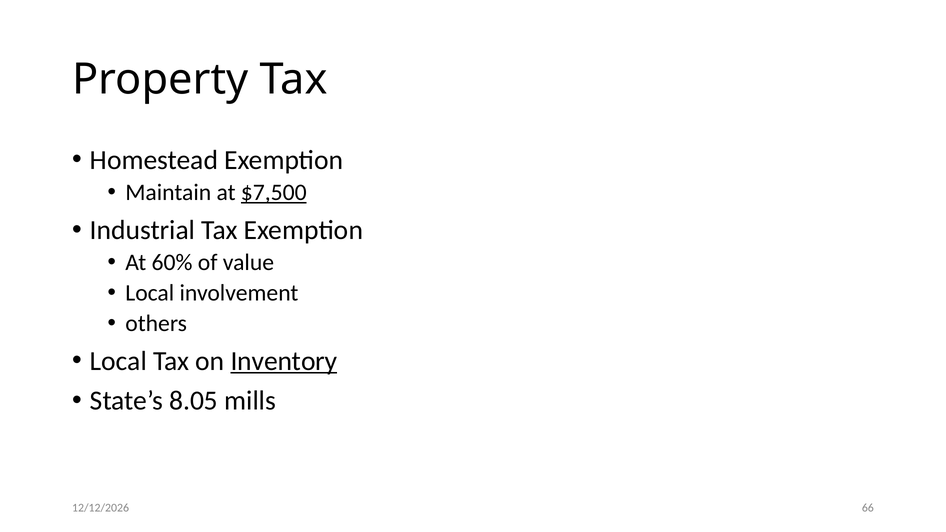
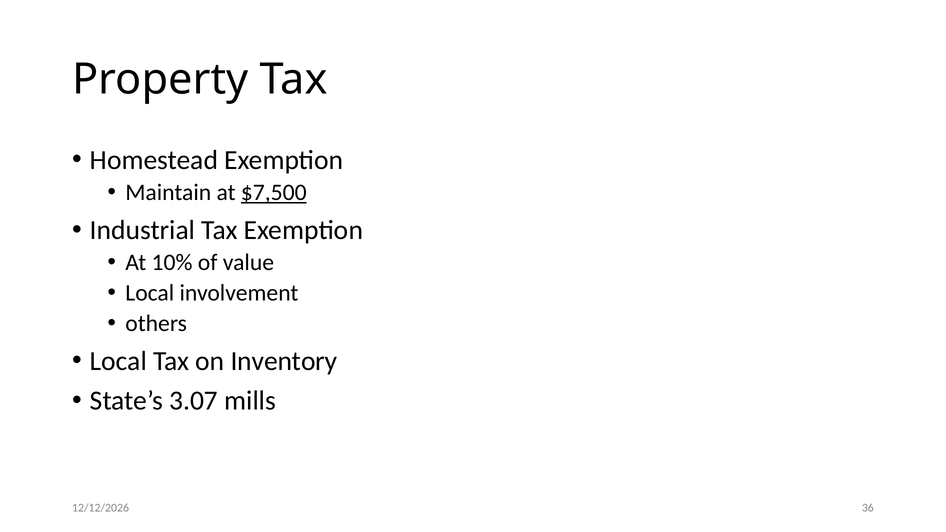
60%: 60% -> 10% (172, 263)
Inventory underline: present -> none (284, 361)
8.05: 8.05 -> 3.07 (194, 401)
66: 66 -> 36 (868, 508)
